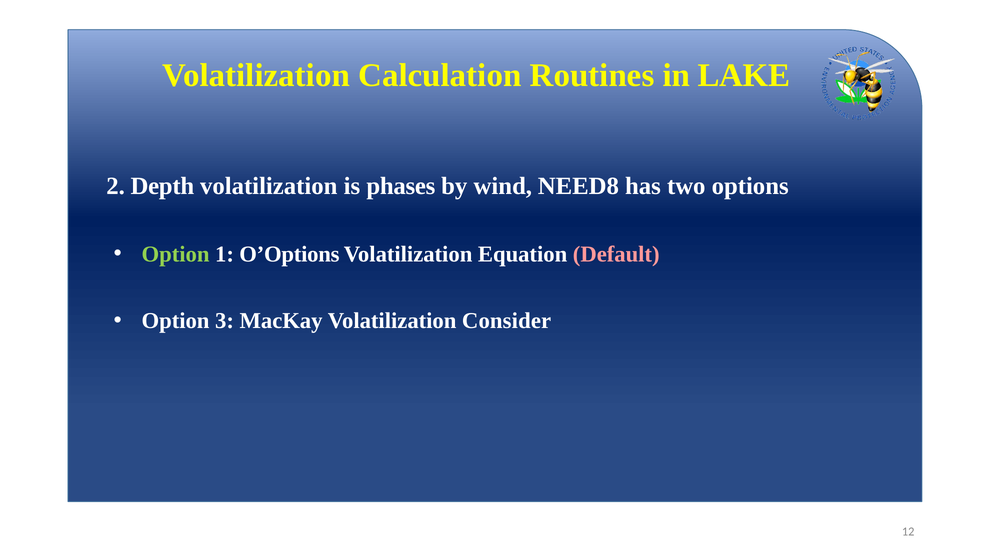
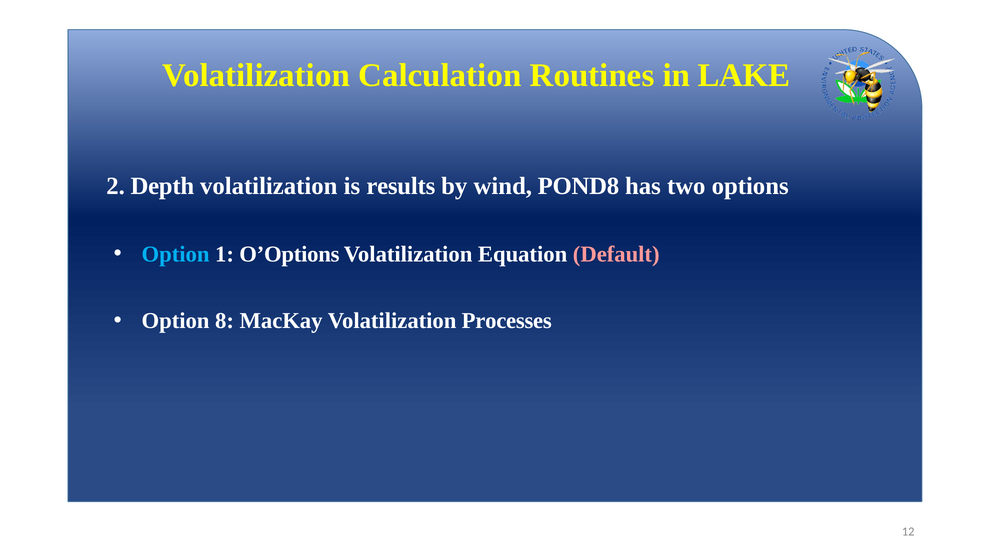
phases: phases -> results (401, 186)
NEED8: NEED8 -> POND8 (578, 186)
Option colour: light green -> light blue (176, 254)
3: 3 -> 8 (225, 321)
Consider: Consider -> Processes (507, 321)
